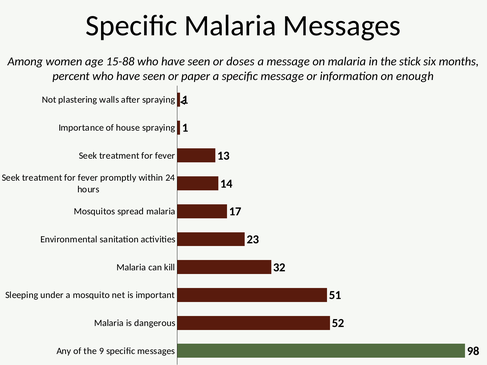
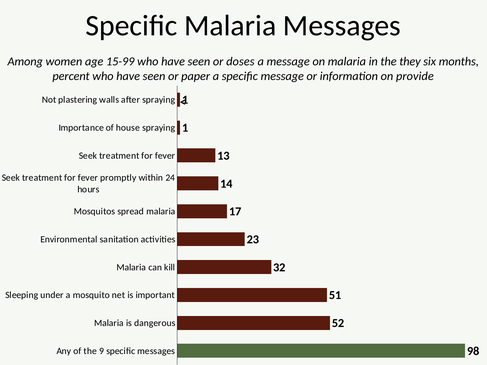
15-88: 15-88 -> 15-99 (120, 62)
stick: stick -> they (410, 62)
enough: enough -> provide (415, 76)
